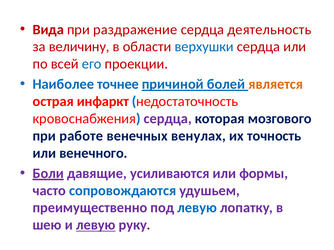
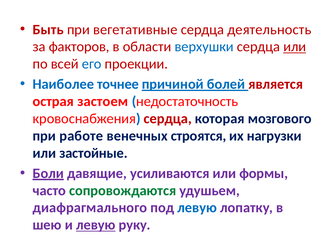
Вида: Вида -> Быть (48, 30)
раздражение: раздражение -> вегетативные (135, 30)
величину: величину -> факторов (79, 47)
или underline: none -> present (295, 47)
является colour: orange -> red (276, 84)
инфаркт: инфаркт -> застоем (103, 102)
сердца colour: purple -> red (168, 119)
венулах: венулах -> строятся (199, 136)
точность: точность -> нагрузки (274, 136)
венечного: венечного -> застойные (93, 153)
сопровождаются colour: blue -> green (123, 191)
преимущественно: преимущественно -> диафрагмального (90, 208)
